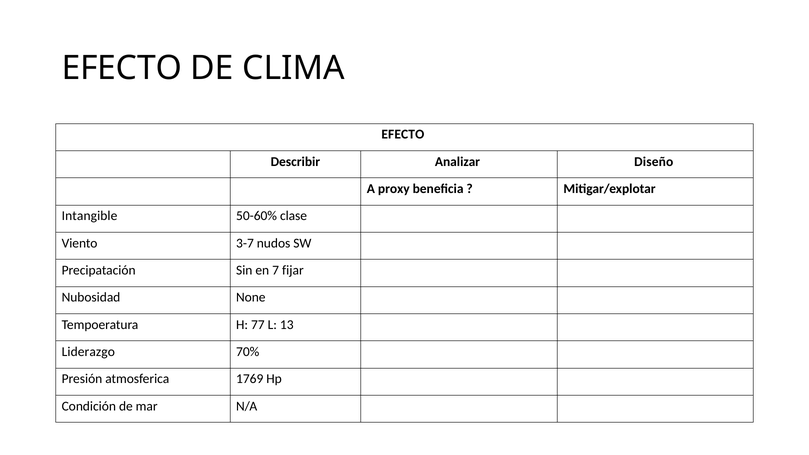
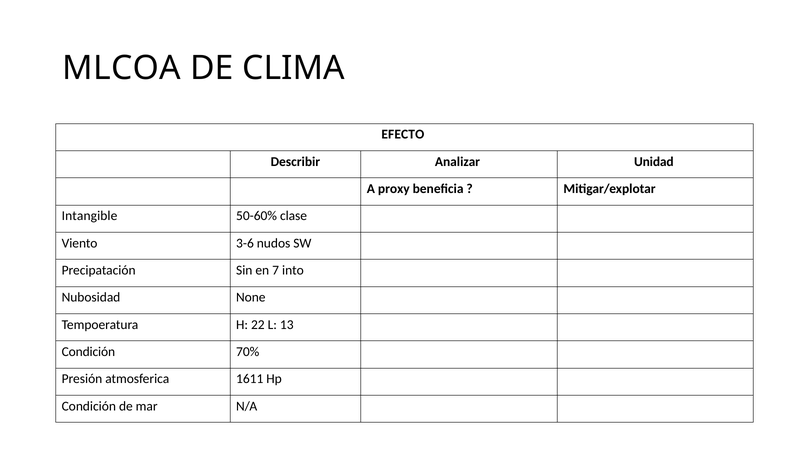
EFECTO: EFECTO -> MLCOA (122, 68)
Diseño: Diseño -> Unidad (654, 162)
3-7: 3-7 -> 3-6 (245, 243)
fijar: fijar -> into (293, 270)
77: 77 -> 22 (258, 325)
Liderazgo: Liderazgo -> Condición (88, 352)
1769: 1769 -> 1611 (250, 379)
